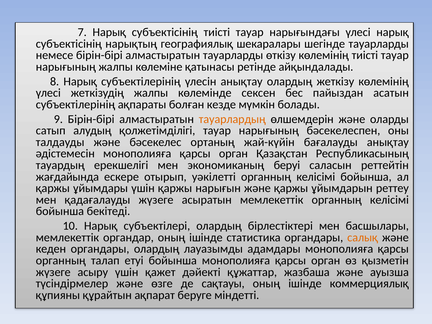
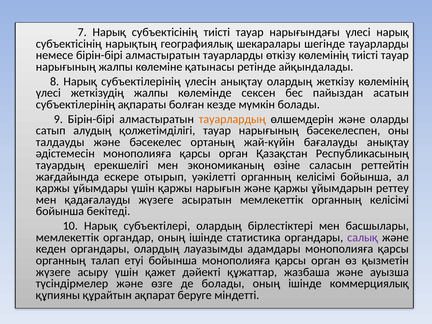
беруі: беруі -> өзіне (287, 165)
салық colour: orange -> purple (363, 237)
де сақтауы: сақтауы -> болады (223, 284)
